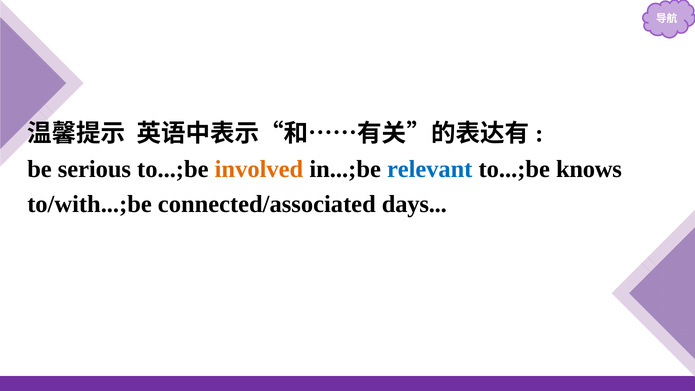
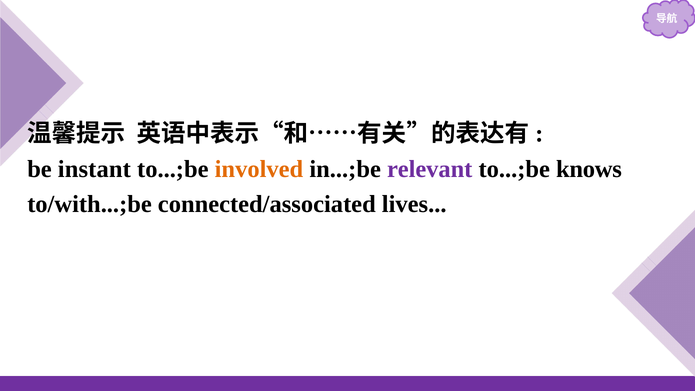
serious: serious -> instant (94, 169)
relevant colour: blue -> purple (430, 169)
days: days -> lives (414, 204)
